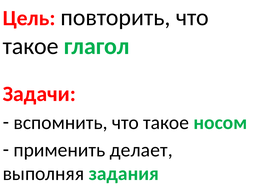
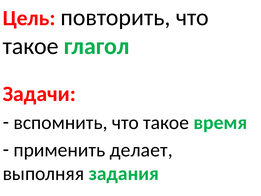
носом: носом -> время (220, 122)
